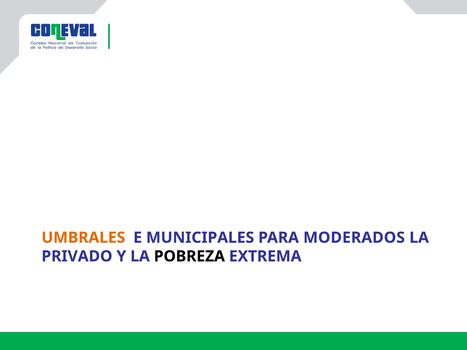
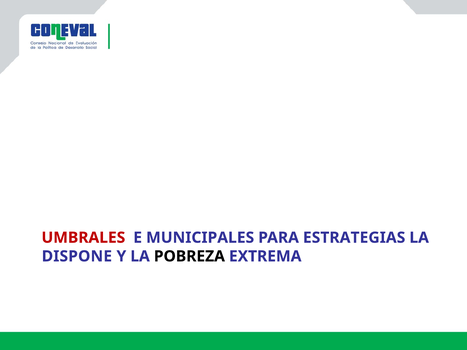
UMBRALES colour: orange -> red (83, 238)
MODERADOS: MODERADOS -> ESTRATEGIAS (354, 238)
PRIVADO: PRIVADO -> DISPONE (77, 256)
